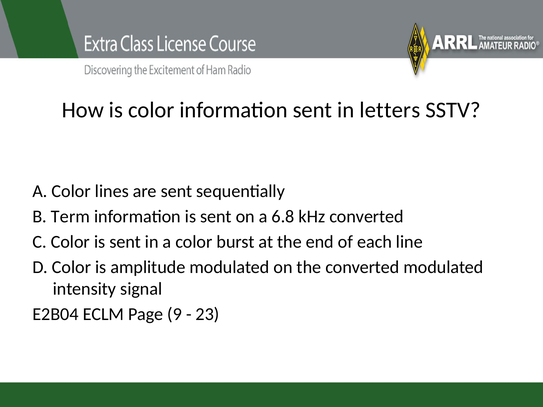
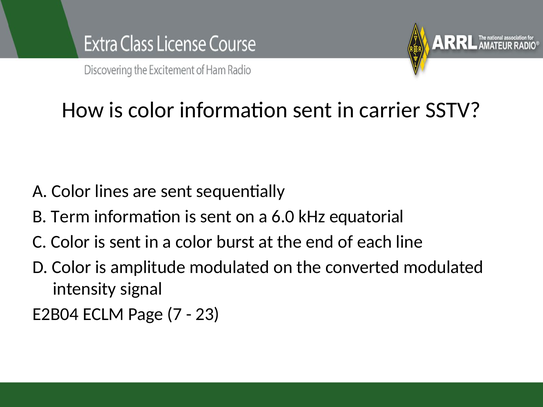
letters: letters -> carrier (390, 110)
6.8: 6.8 -> 6.0 (283, 217)
kHz converted: converted -> equatorial (367, 217)
9: 9 -> 7 (175, 314)
